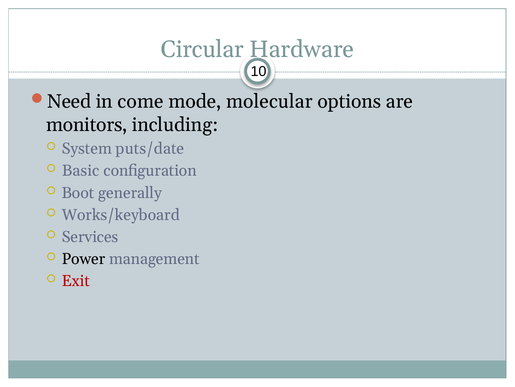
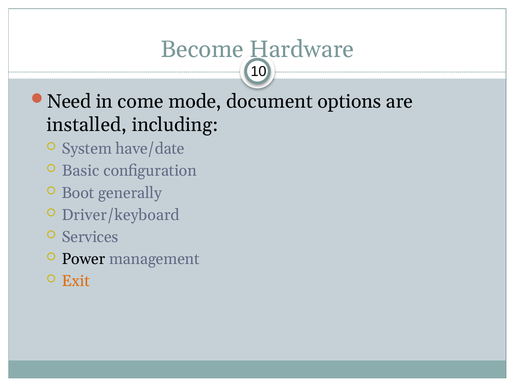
Circular: Circular -> Become (202, 49)
molecular: molecular -> document (269, 101)
monitors: monitors -> installed (87, 125)
puts/date: puts/date -> have/date (150, 148)
Works/keyboard: Works/keyboard -> Driver/keyboard (121, 214)
Exit colour: red -> orange (76, 281)
